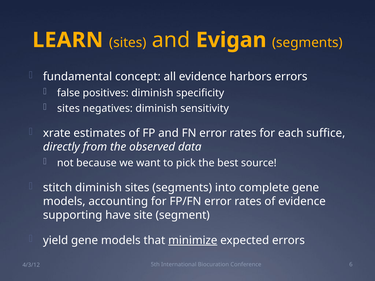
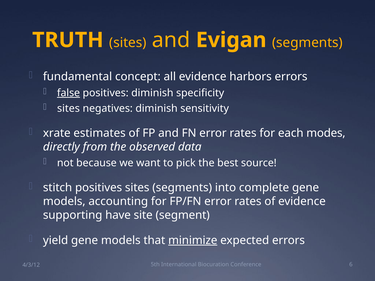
LEARN: LEARN -> TRUTH (68, 40)
false underline: none -> present (69, 93)
suffice: suffice -> modes (326, 133)
stitch diminish: diminish -> positives (99, 188)
